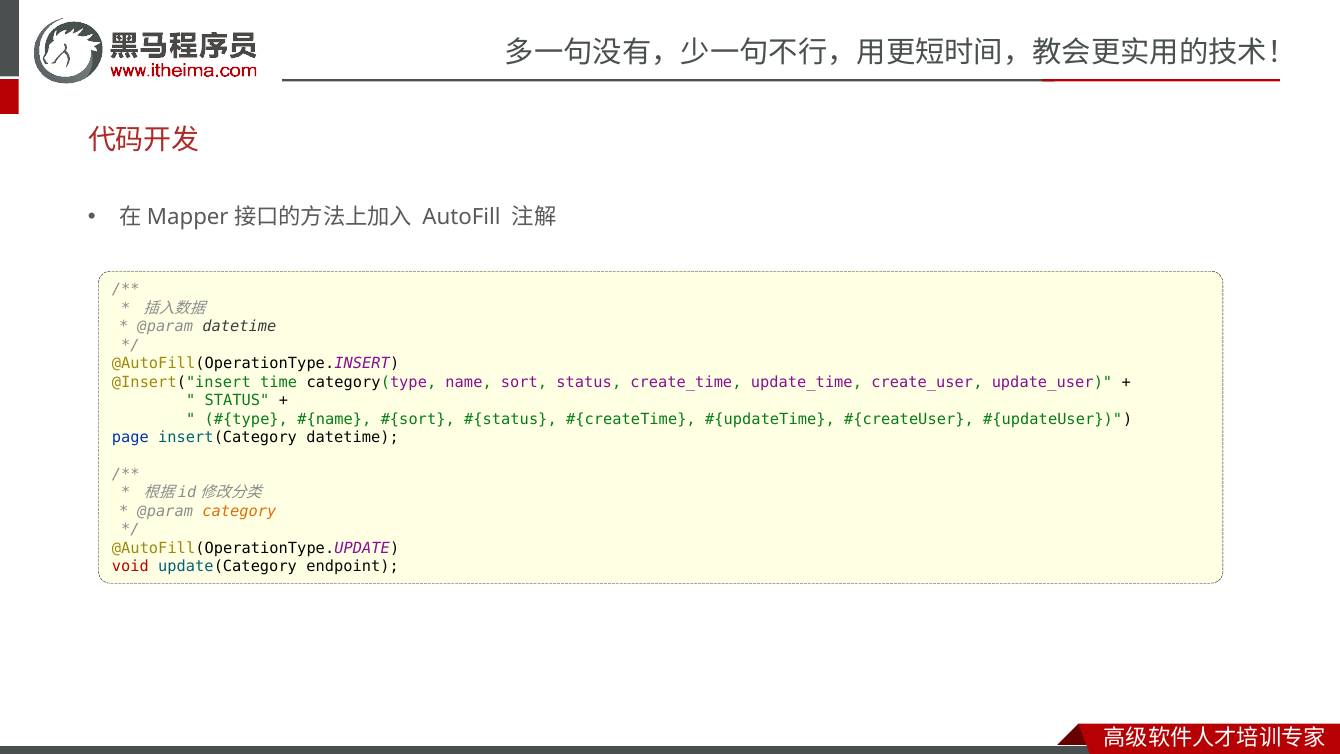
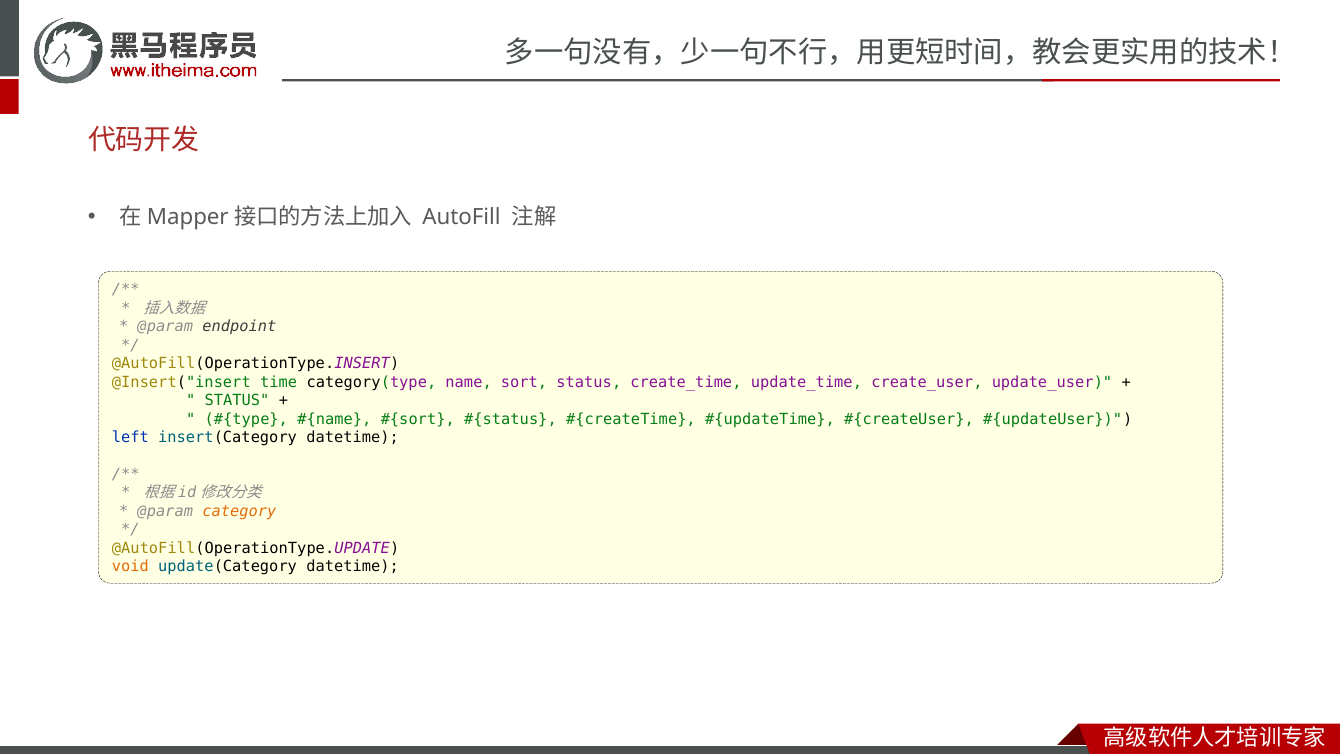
@param datetime: datetime -> endpoint (239, 327)
page: page -> left (130, 437)
void colour: red -> orange (130, 566)
update(Category endpoint: endpoint -> datetime (353, 566)
